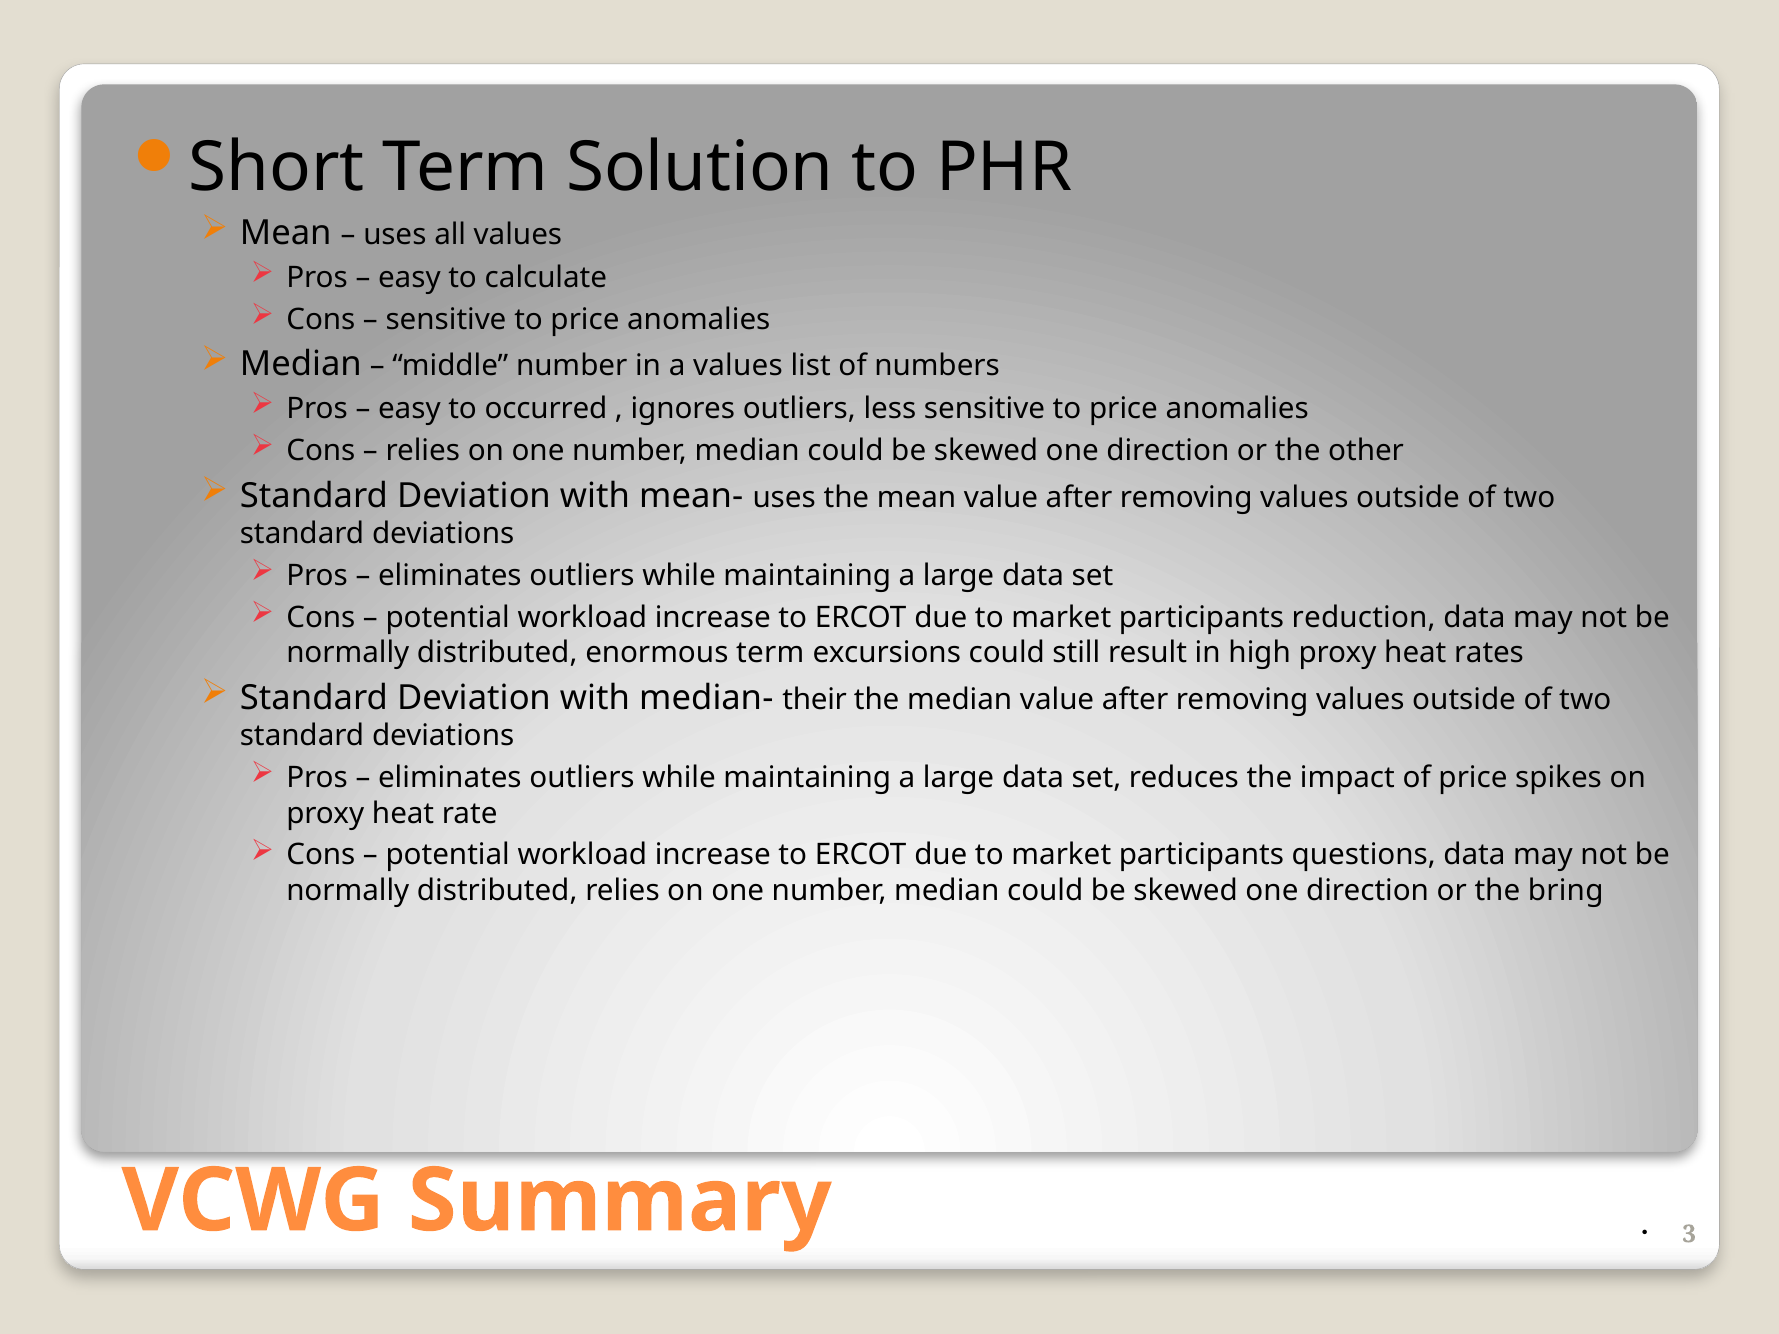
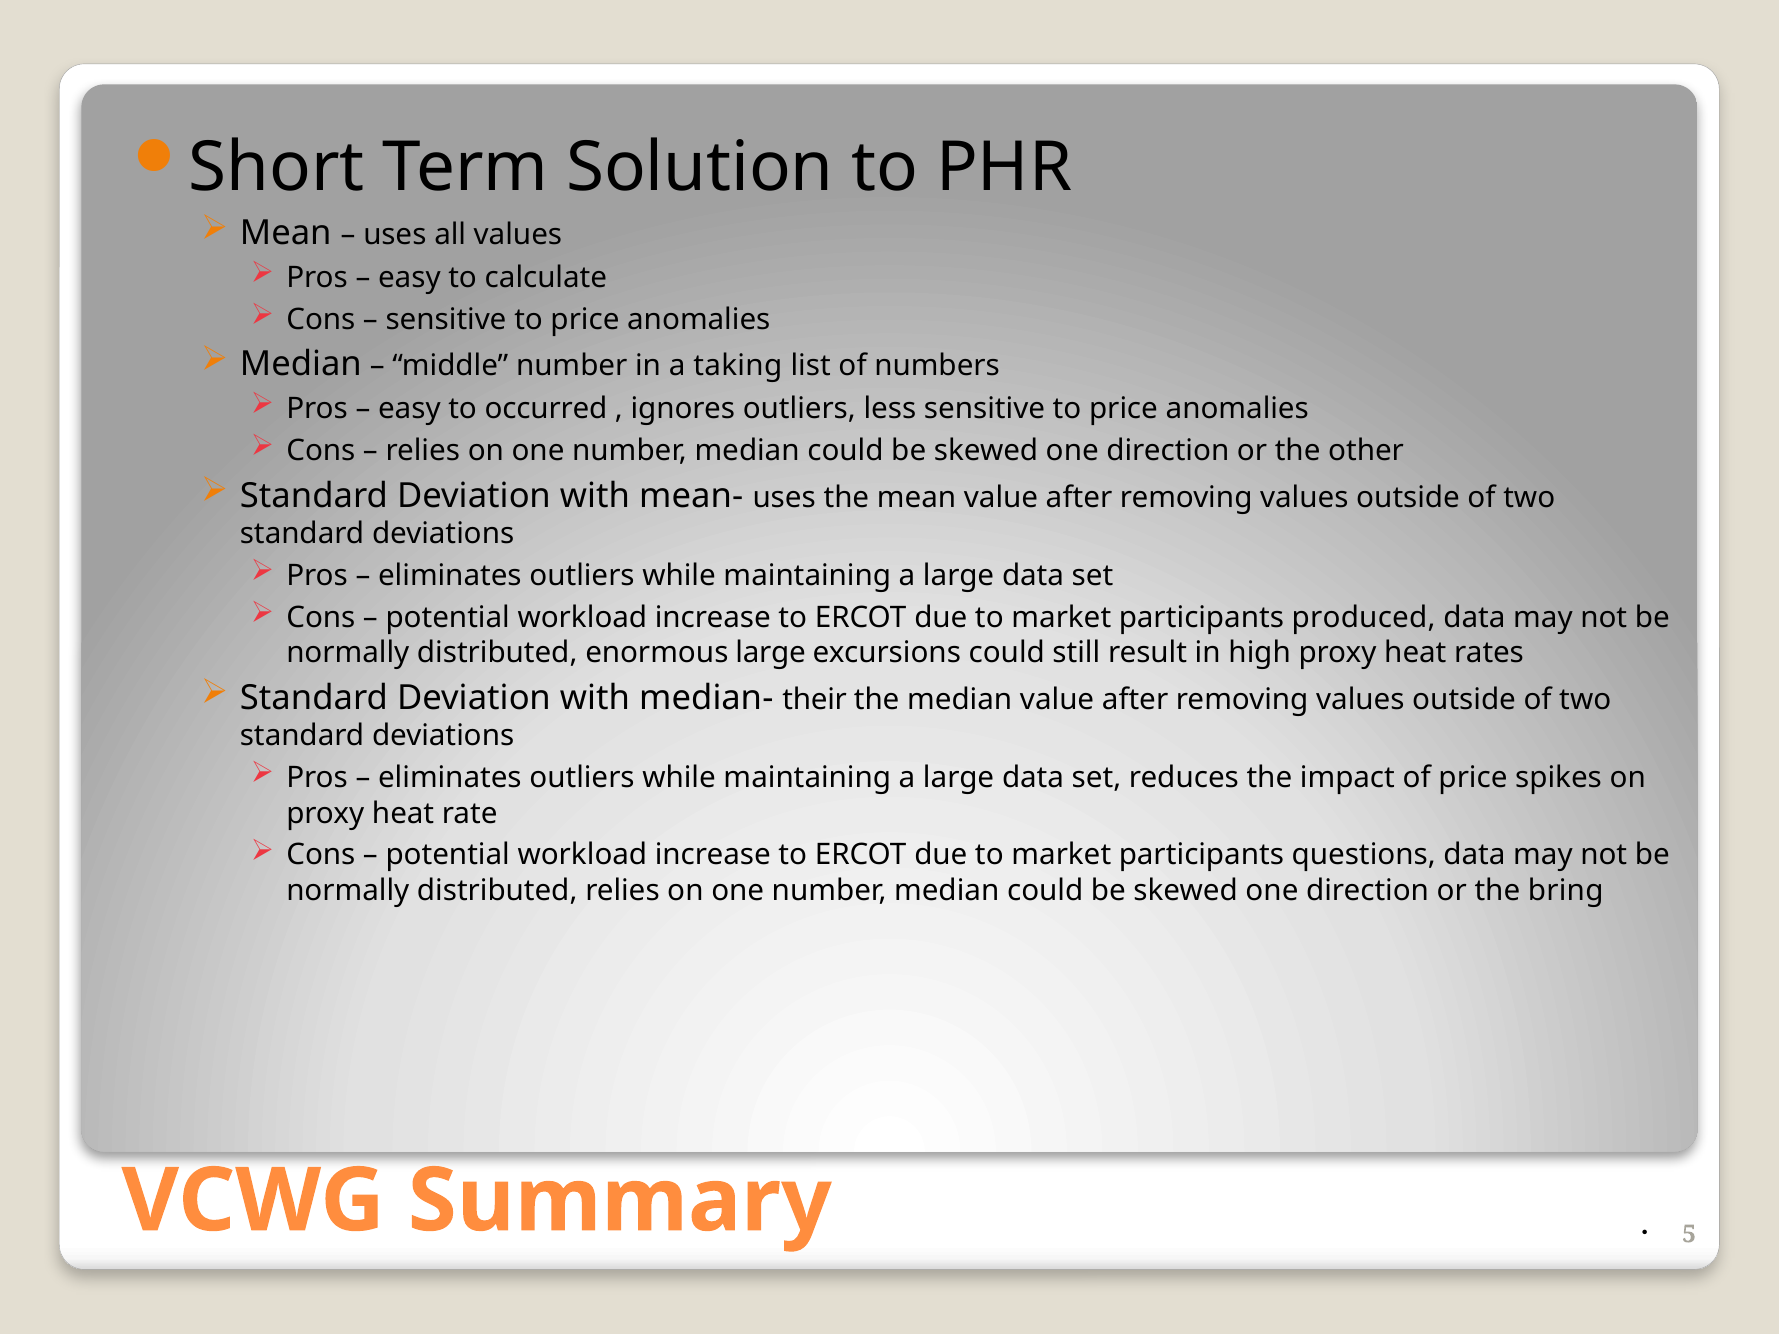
a values: values -> taking (738, 366)
reduction: reduction -> produced (1364, 617)
enormous term: term -> large (771, 653)
3: 3 -> 5 (1689, 1234)
